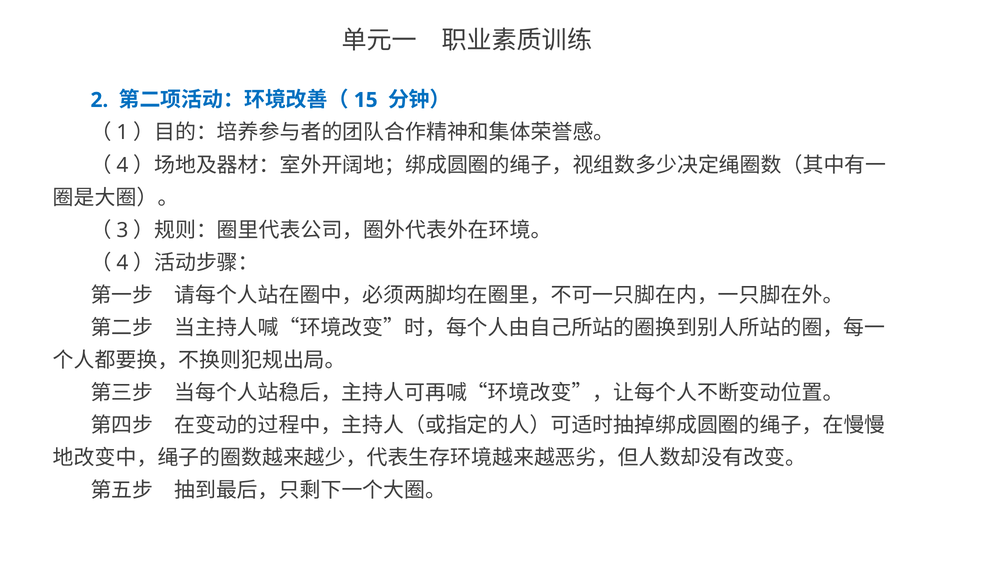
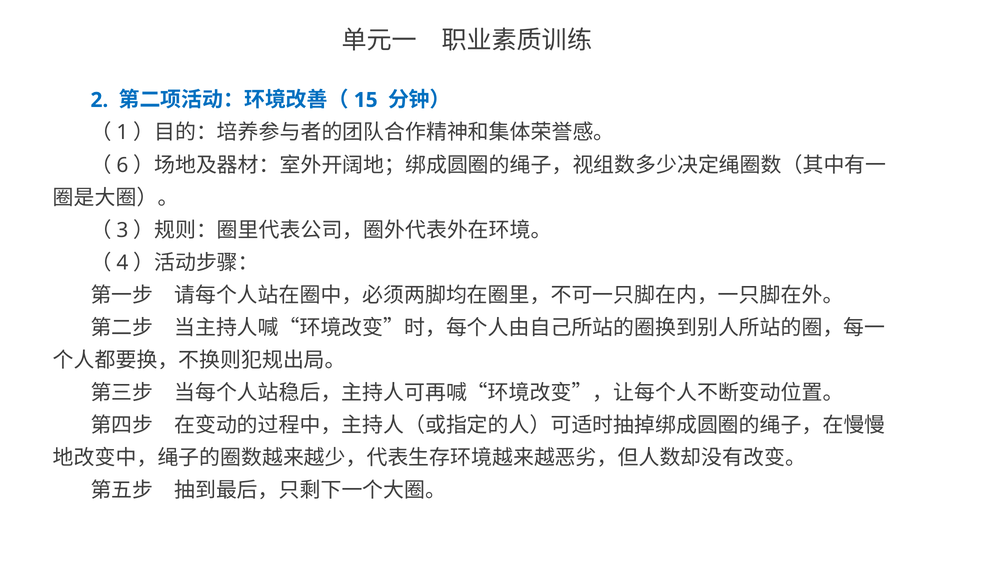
4: 4 -> 6 (122, 165)
